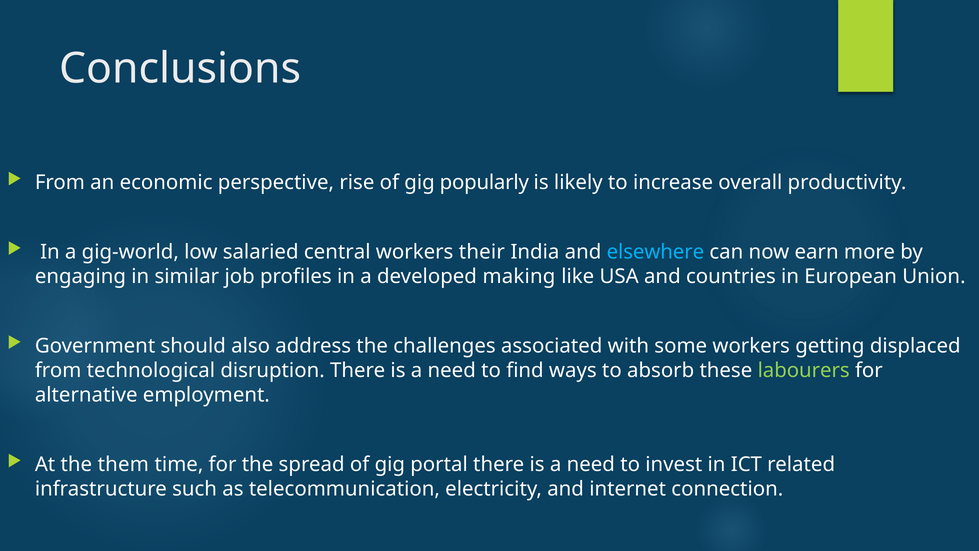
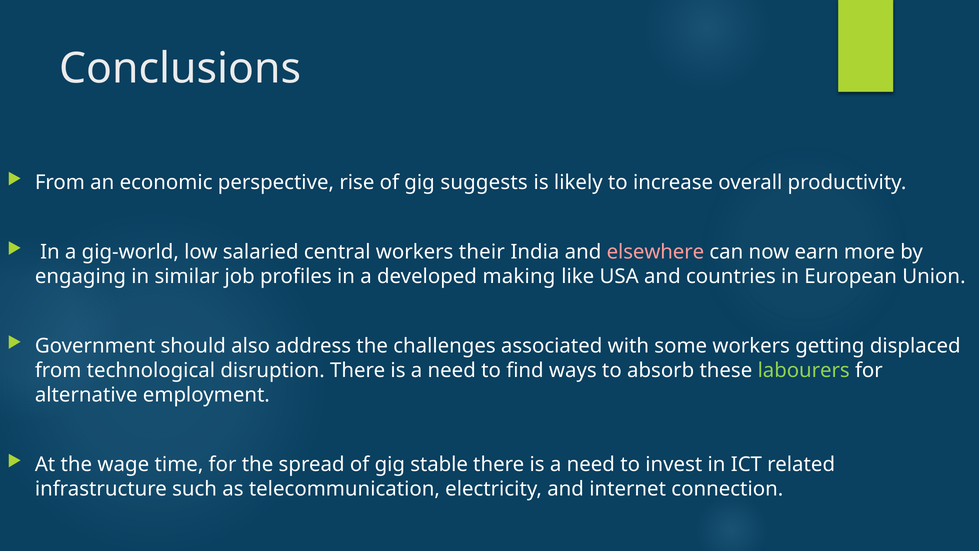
popularly: popularly -> suggests (484, 182)
elsewhere colour: light blue -> pink (655, 252)
them: them -> wage (123, 464)
portal: portal -> stable (439, 464)
